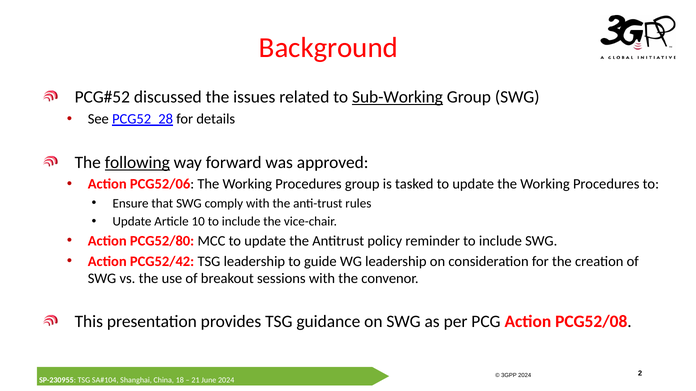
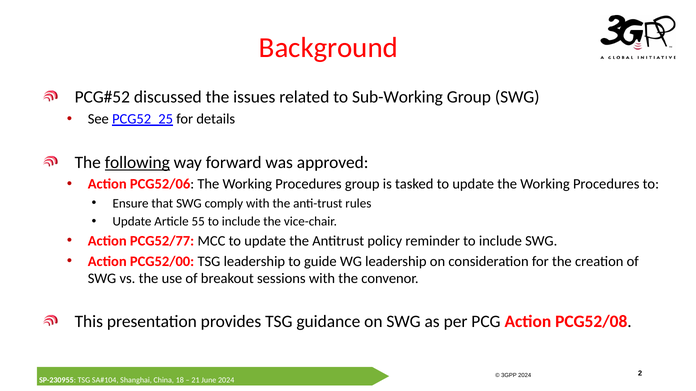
Sub-Working underline: present -> none (397, 97)
PCG52_28: PCG52_28 -> PCG52_25 (143, 119)
10: 10 -> 55 (198, 222)
PCG52/80: PCG52/80 -> PCG52/77 (162, 241)
PCG52/42: PCG52/42 -> PCG52/00 (162, 262)
